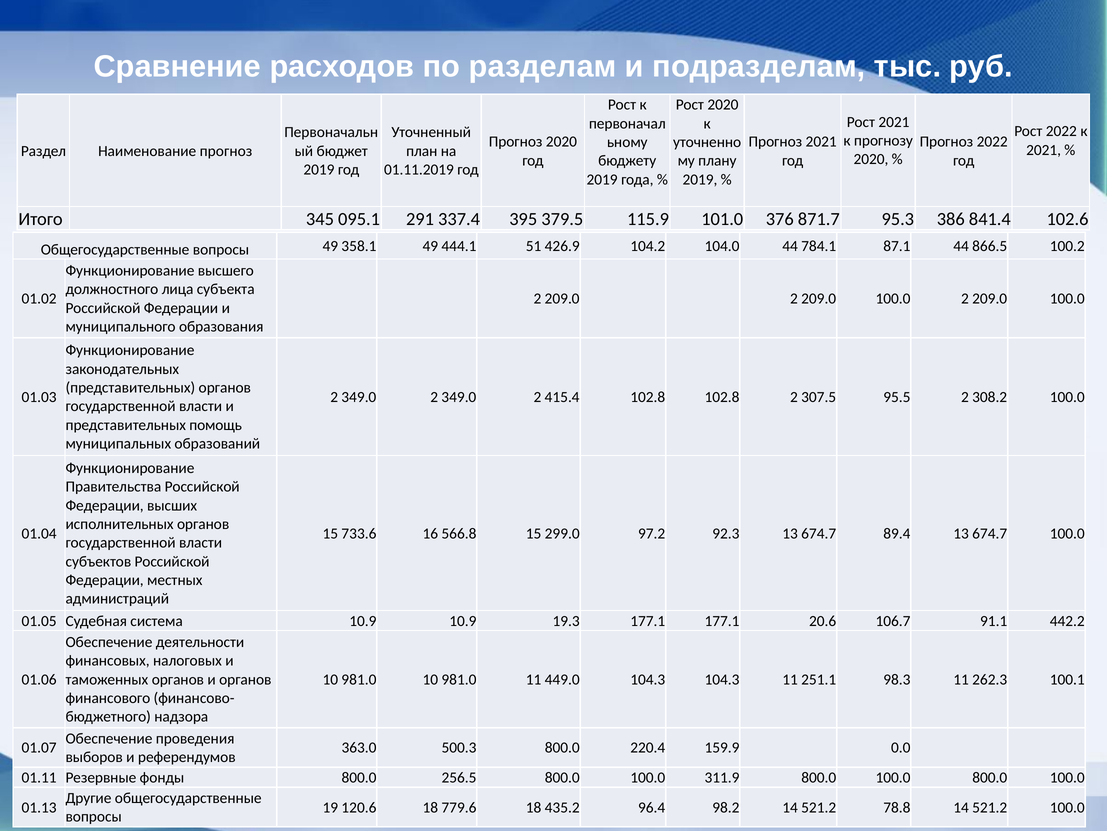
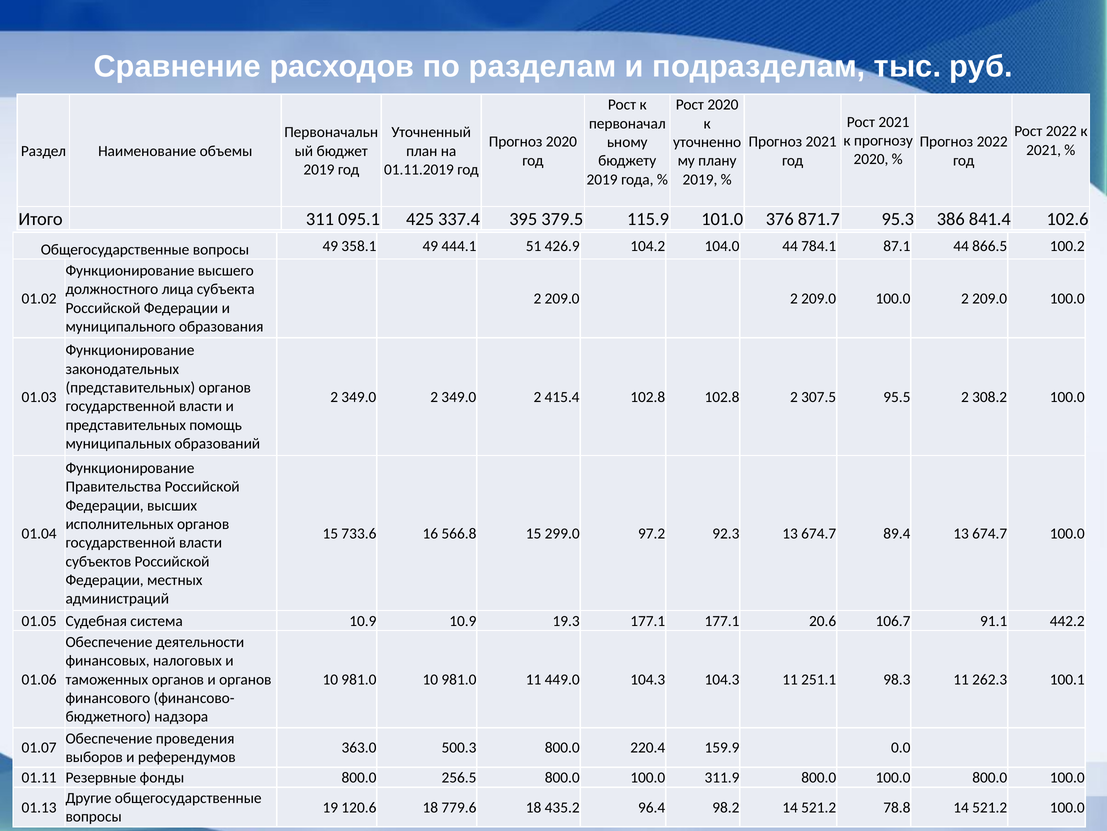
Наименование прогноз: прогноз -> объемы (226, 151)
345: 345 -> 311 (320, 219)
291: 291 -> 425 (420, 219)
